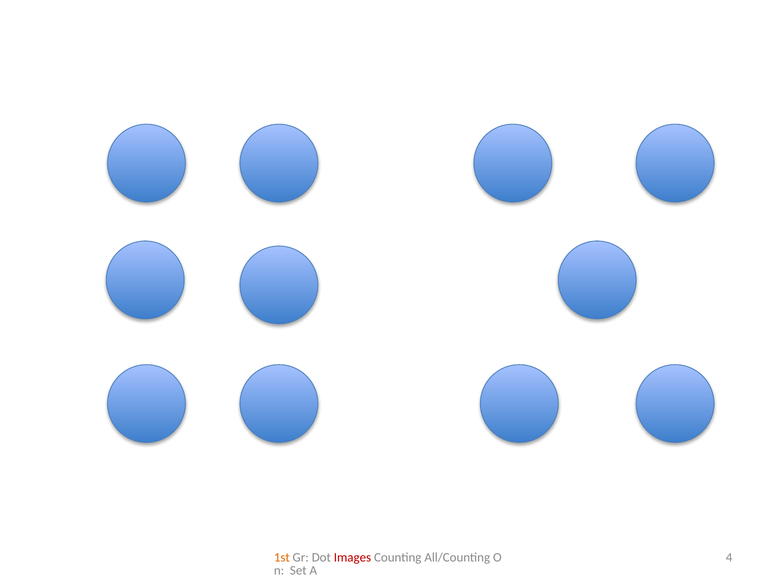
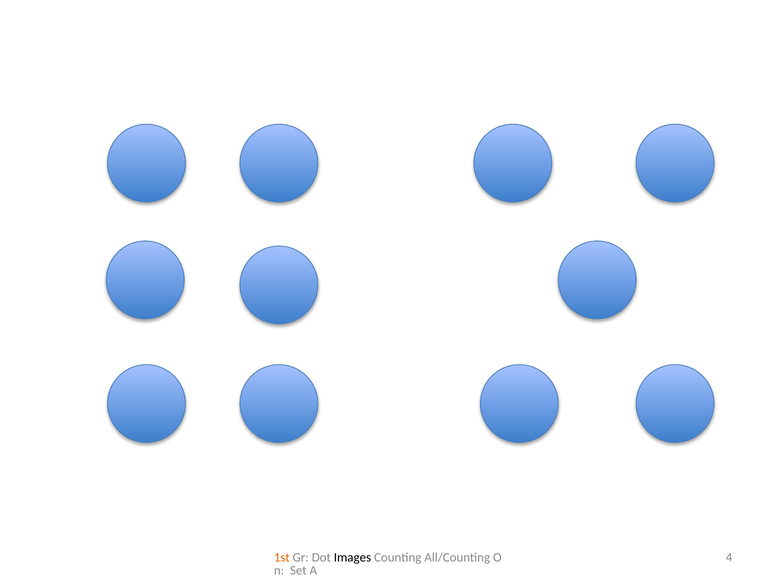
Images colour: red -> black (352, 558)
